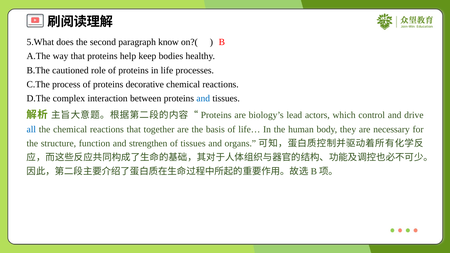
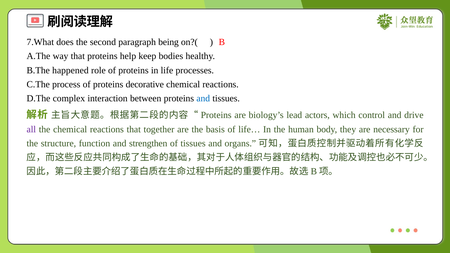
5.What: 5.What -> 7.What (40, 42)
know: know -> being (169, 42)
cautioned: cautioned -> happened (70, 70)
all colour: blue -> purple (31, 129)
